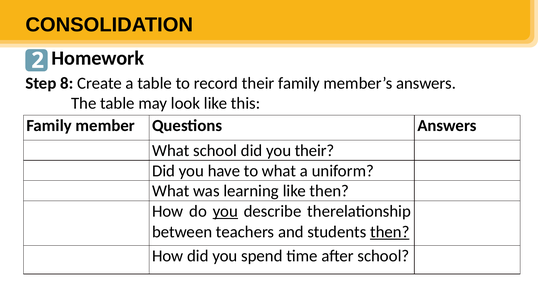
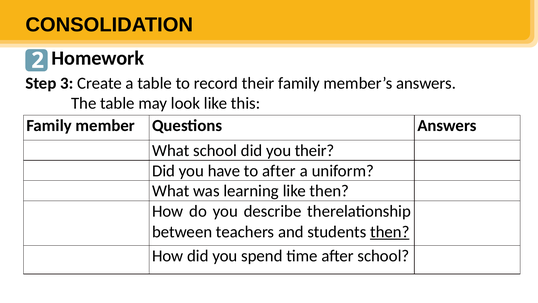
8: 8 -> 3 (67, 83)
to what: what -> after (279, 171)
you underline: present -> none (225, 211)
